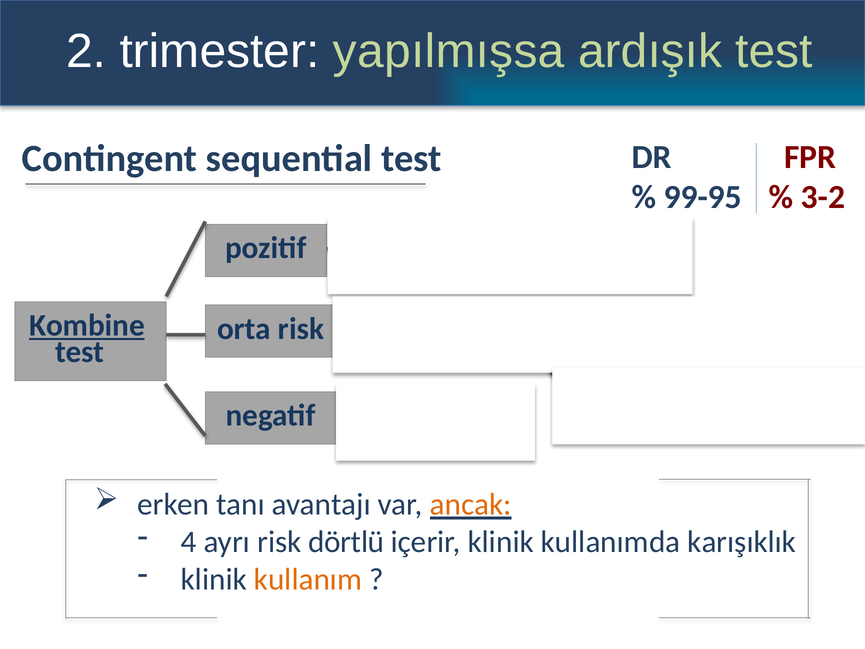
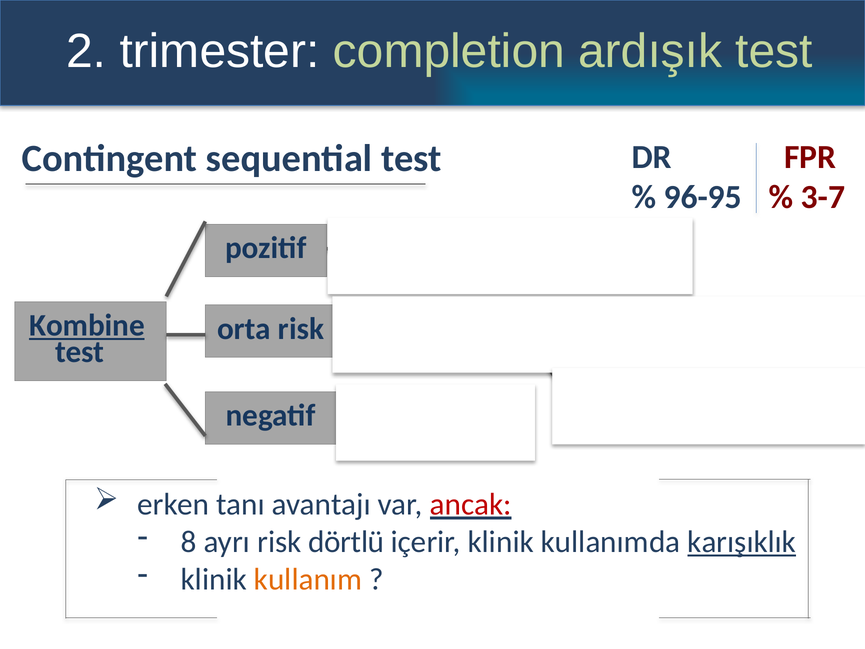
yapılmışsa: yapılmışsa -> completion (449, 52)
99-95: 99-95 -> 96-95 (703, 197)
3-2: 3-2 -> 3-7 (823, 197)
ancak colour: orange -> red (471, 504)
4: 4 -> 8 (189, 542)
karışıklık underline: none -> present (742, 542)
